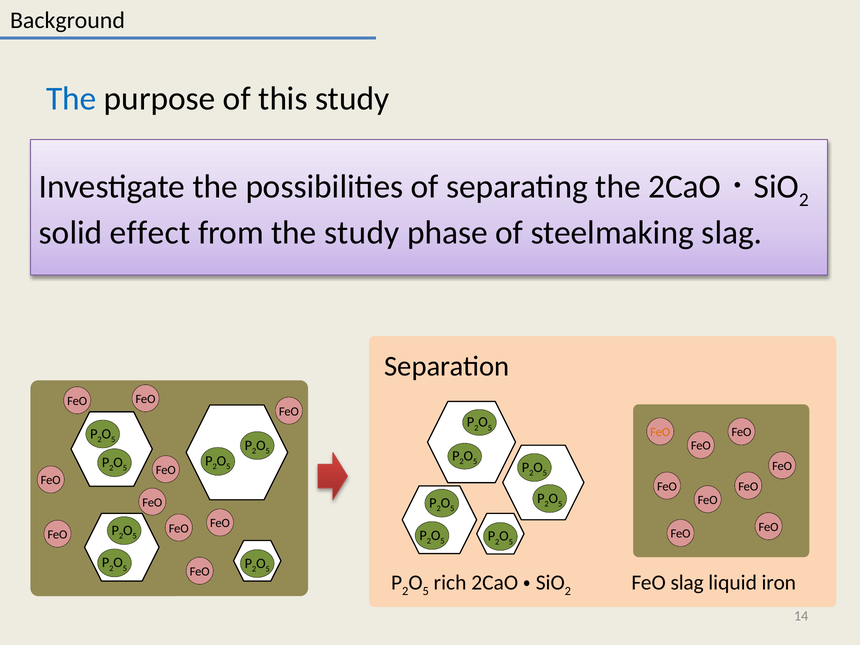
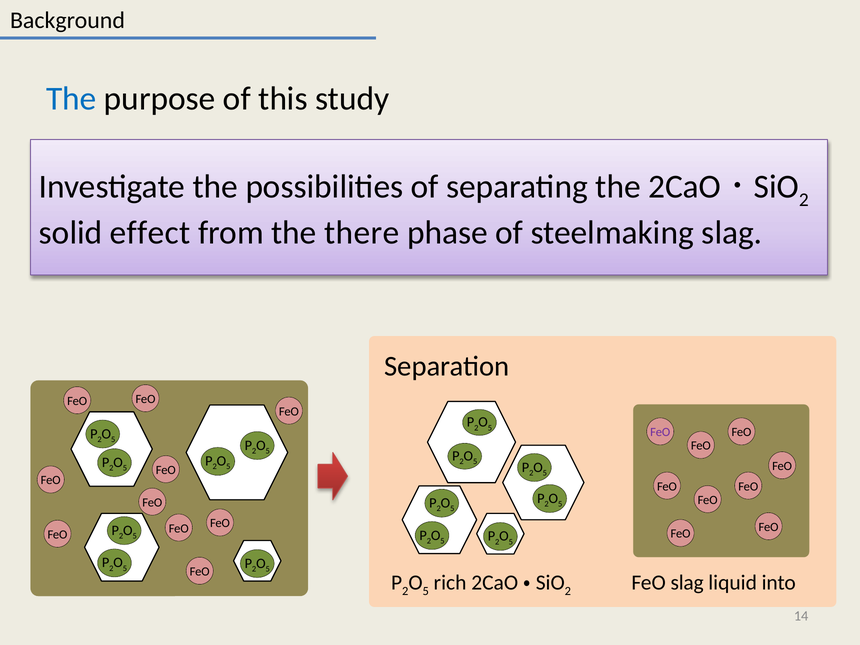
the study: study -> there (362, 232)
FeO colour: orange -> purple (660, 432)
iron: iron -> into (779, 583)
